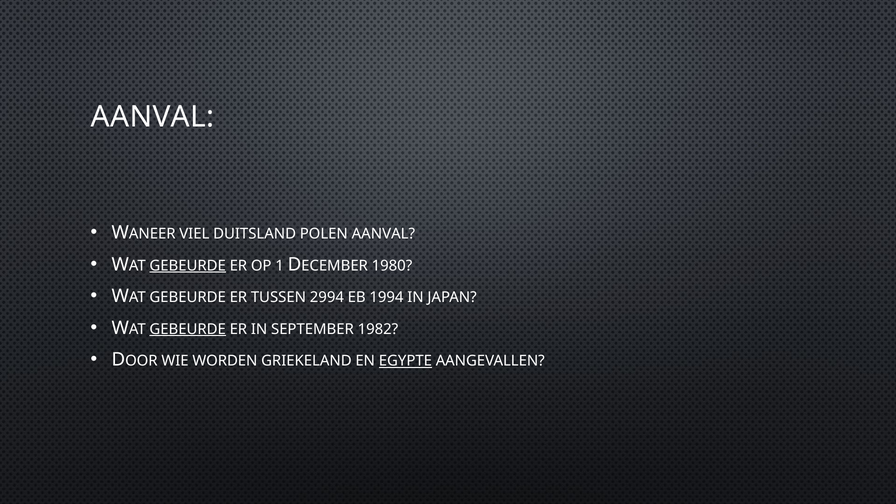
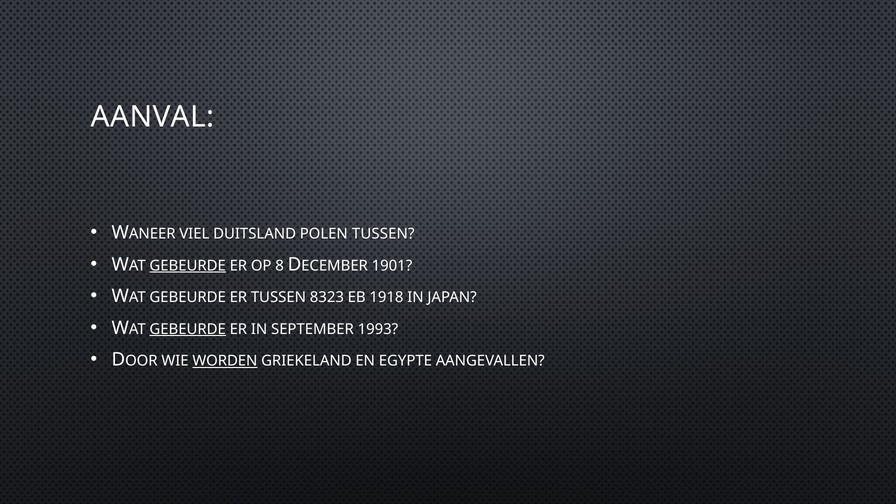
POLEN AANVAL: AANVAL -> TUSSEN (383, 234)
1: 1 -> 8 (280, 266)
1980: 1980 -> 1901 (392, 266)
2994: 2994 -> 8323 (327, 297)
1994: 1994 -> 1918 (386, 297)
1982: 1982 -> 1993 (378, 329)
WORDEN underline: none -> present (225, 361)
EGYPTE underline: present -> none (405, 361)
